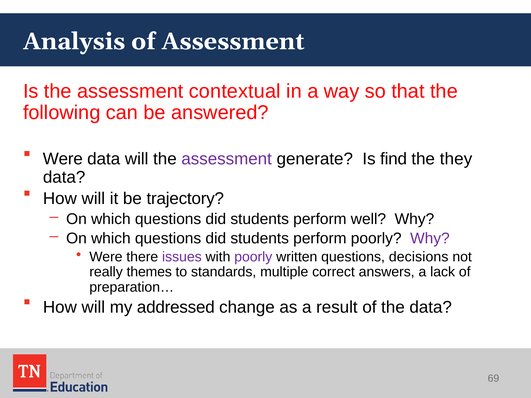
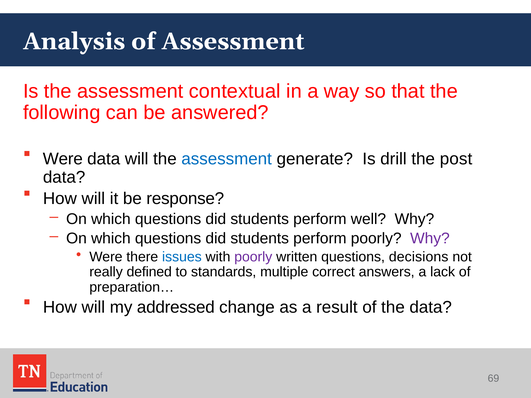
assessment colour: purple -> blue (227, 159)
find: find -> drill (393, 159)
they: they -> post (456, 159)
trajectory: trajectory -> response (185, 199)
issues colour: purple -> blue (182, 257)
themes: themes -> defined (149, 272)
